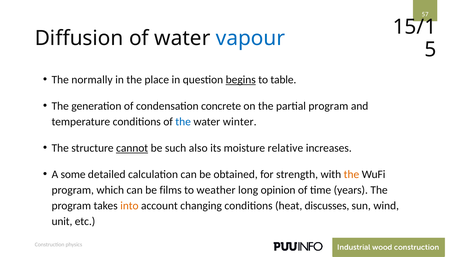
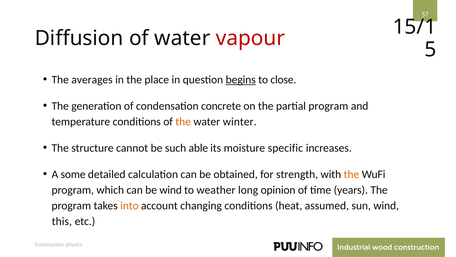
vapour colour: blue -> red (250, 38)
normally: normally -> averages (92, 80)
table: table -> close (283, 80)
the colour: blue -> orange (183, 122)
cannot underline: present -> none (132, 148)
also: also -> able (198, 148)
relative: relative -> specific (285, 148)
be films: films -> wind (171, 190)
discusses: discusses -> assumed (327, 205)
unit: unit -> this (62, 221)
